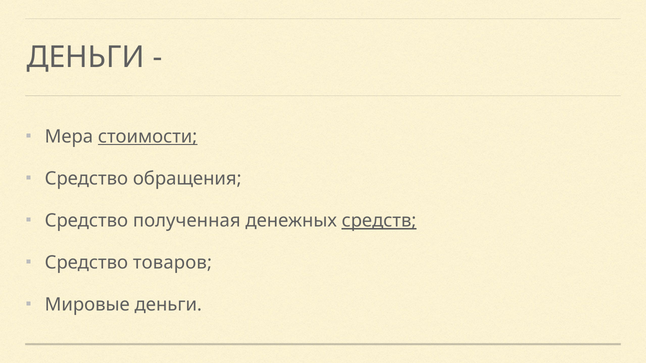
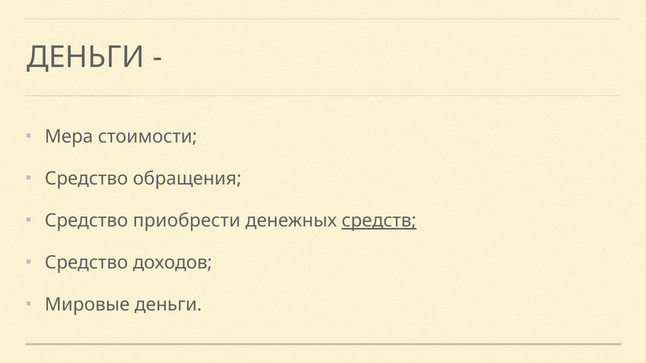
стоимости underline: present -> none (148, 137)
полученная: полученная -> приобрести (187, 221)
товаров: товаров -> доходов (173, 263)
